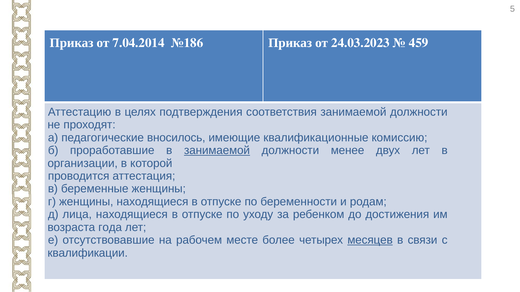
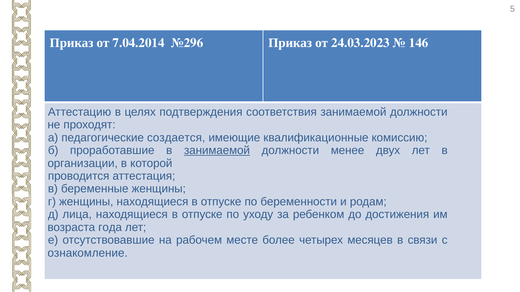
459: 459 -> 146 (419, 43)
№186: №186 -> №296 (187, 43)
вносилось: вносилось -> создается (176, 138)
месяцев underline: present -> none (370, 241)
квалификации: квалификации -> ознакомление (88, 253)
